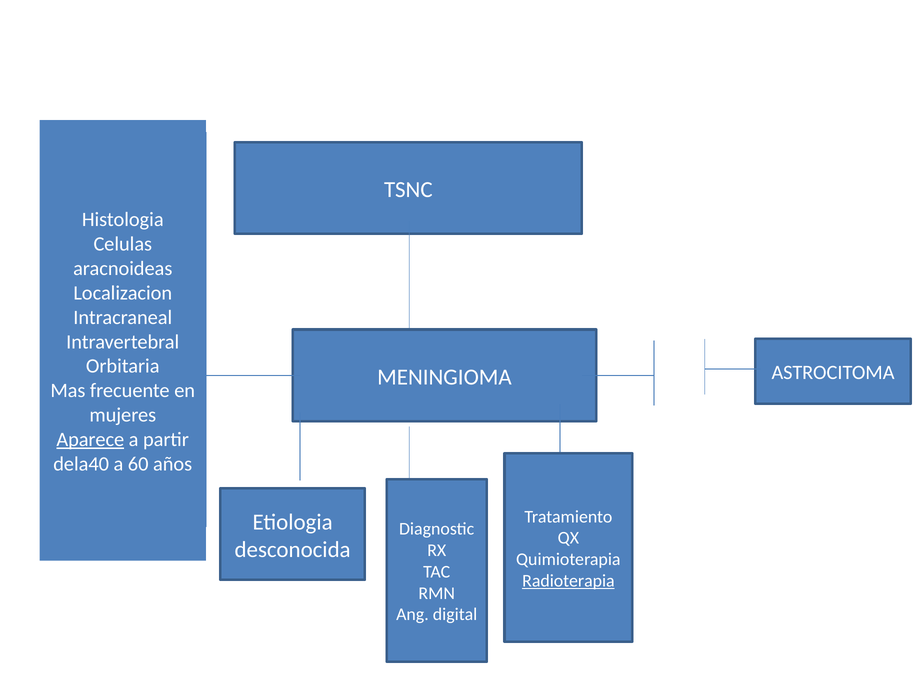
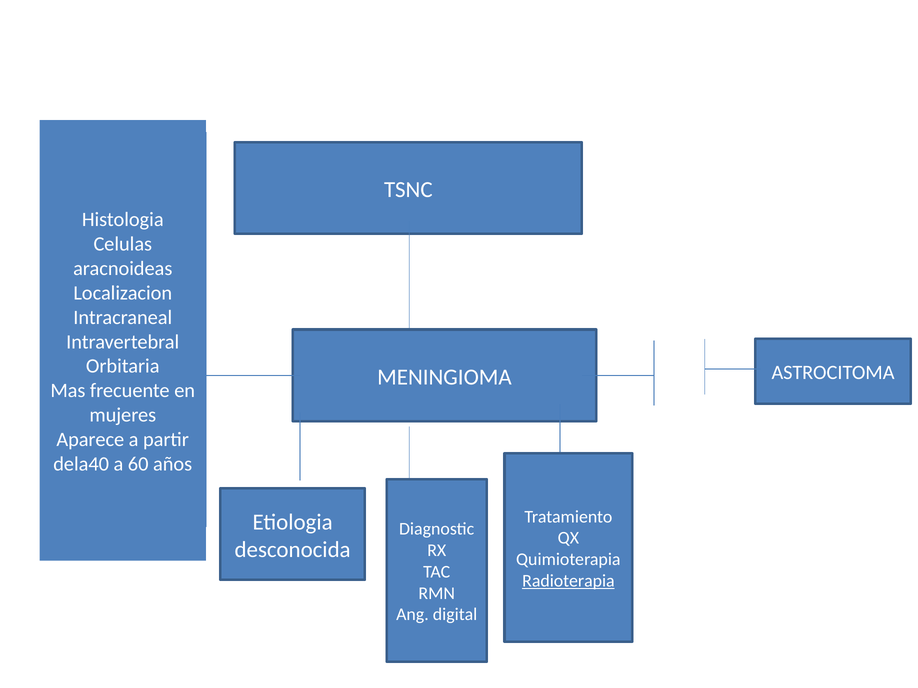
Aparece underline: present -> none (90, 440)
